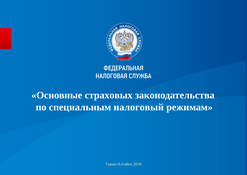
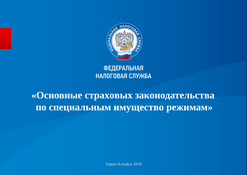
налоговый: налоговый -> имущество (139, 107)
